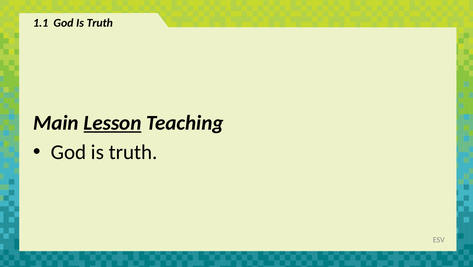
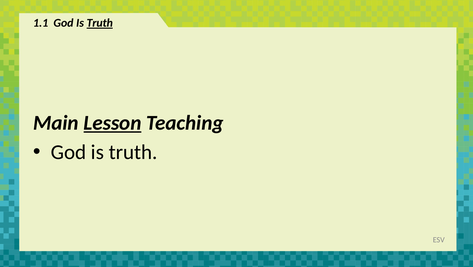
Truth underline: none -> present (100, 23)
